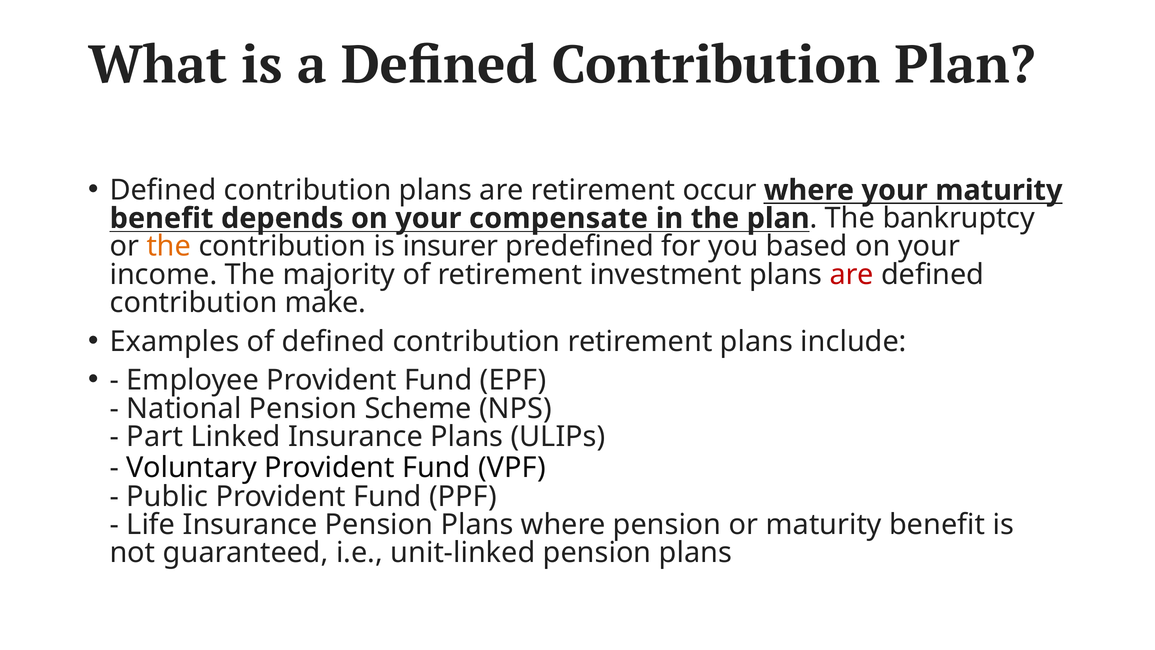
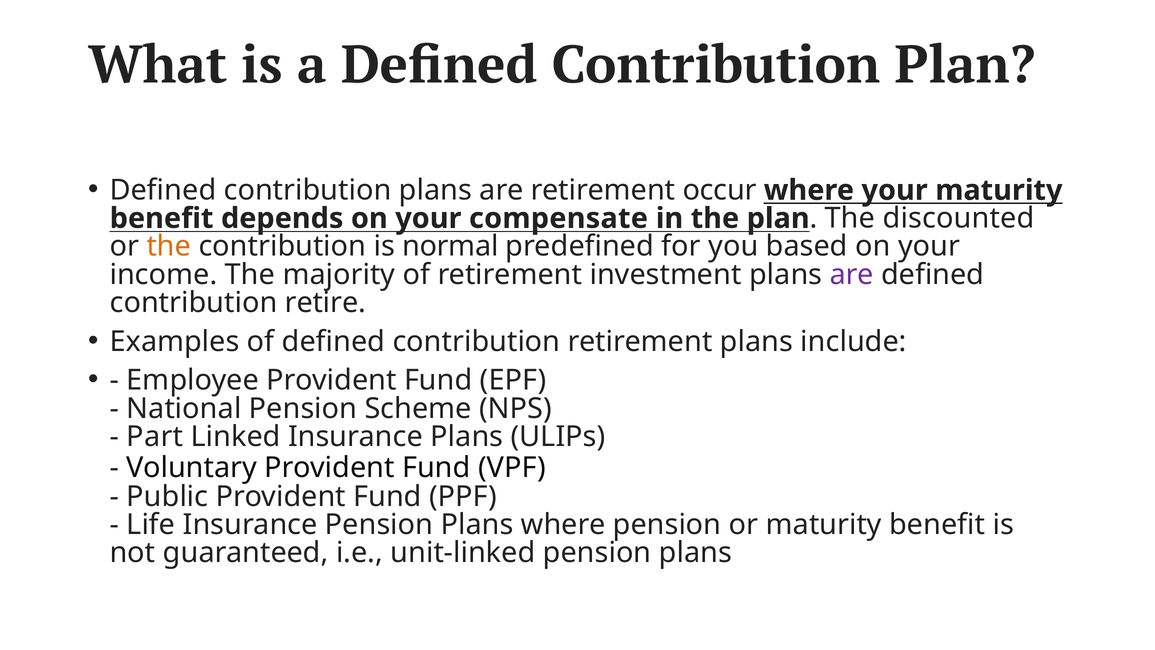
bankruptcy: bankruptcy -> discounted (959, 218)
insurer: insurer -> normal (450, 246)
are colour: red -> purple (852, 274)
make: make -> retire (325, 302)
